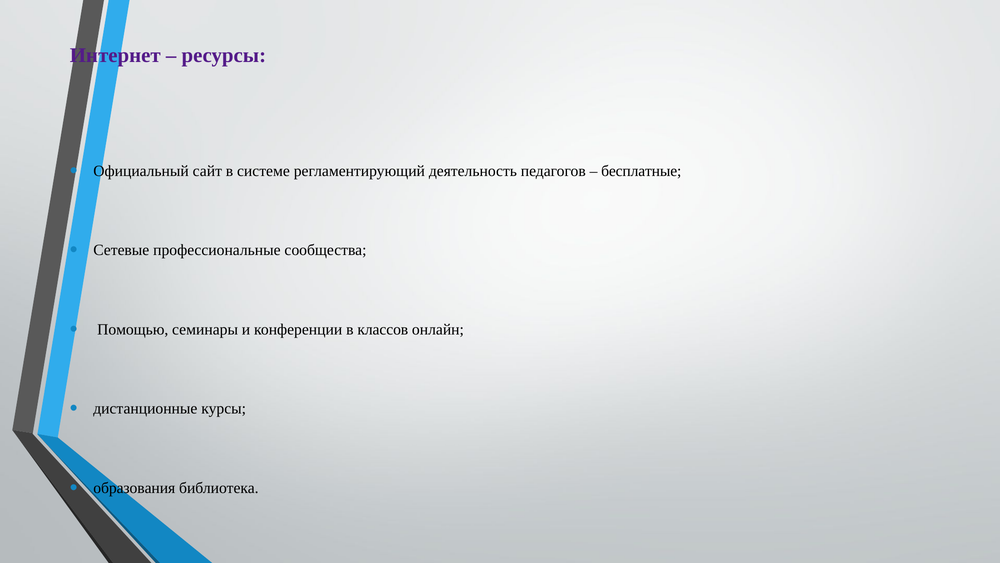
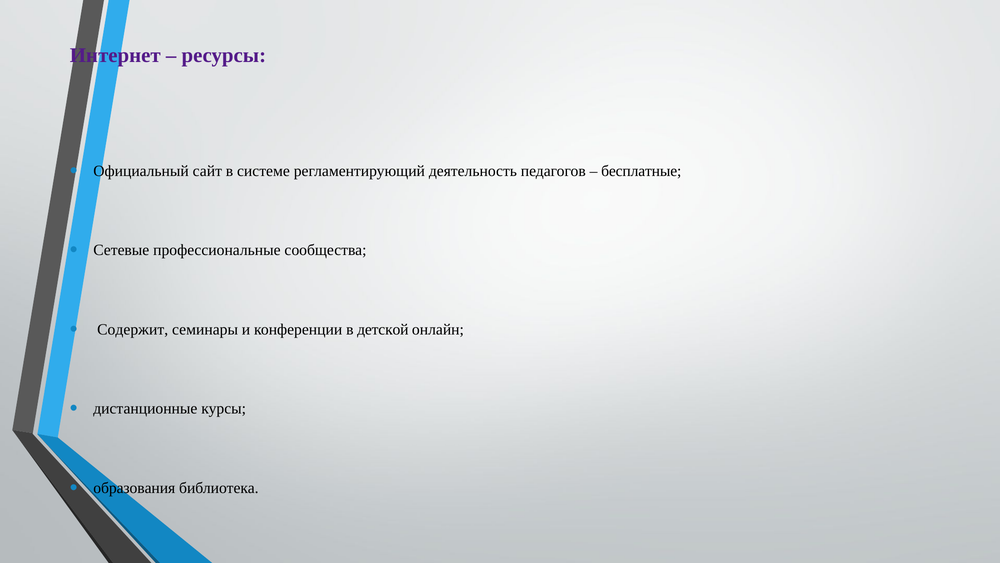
Помощью: Помощью -> Содержит (133, 329)
классов: классов -> детской (383, 329)
